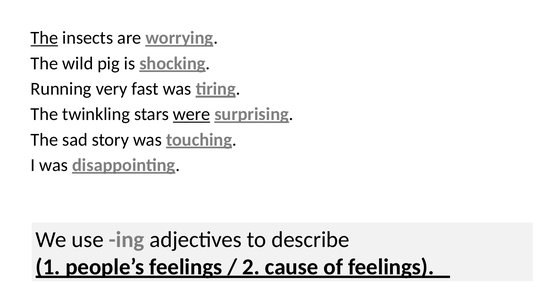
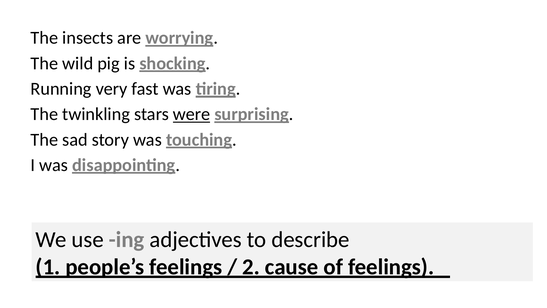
The underline: present -> none (44, 38)
